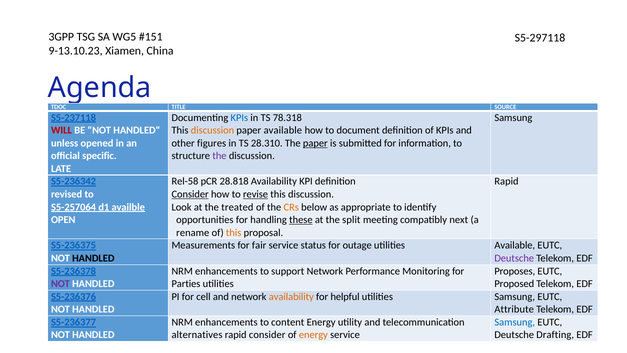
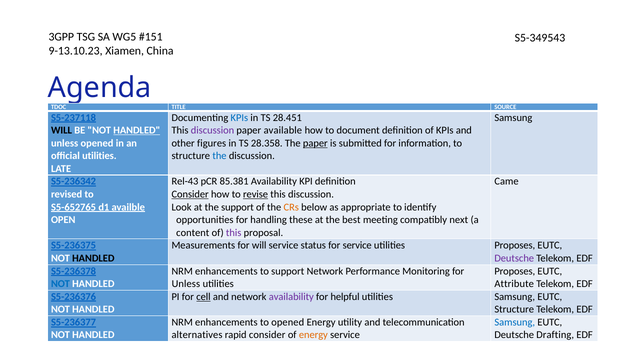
S5-297118: S5-297118 -> S5-349543 (540, 38)
78.318: 78.318 -> 28.451 (287, 117)
WILL colour: red -> black (62, 130)
HANDLED underline: none -> present (137, 130)
discussion colour: orange -> purple (213, 130)
28.310: 28.310 -> 28.358 (267, 143)
official specific: specific -> utilities (99, 156)
the colour: purple -> blue (219, 156)
Rel-58: Rel-58 -> Rel-43 (185, 181)
28.818: 28.818 -> 85.381 (234, 181)
Rapid: Rapid -> Came (507, 181)
S5-257064: S5-257064 -> S5-652765 (74, 207)
the treated: treated -> support (237, 207)
these underline: present -> none (301, 220)
split: split -> best (351, 220)
rename: rename -> content (193, 232)
this colour: orange -> purple (234, 232)
for fair: fair -> will (259, 245)
for outage: outage -> service (357, 245)
Available: Available -> Proposes (515, 245)
NOT colour: purple -> blue (60, 284)
Parties: Parties -> Unless (186, 284)
Proposed: Proposed -> Attribute (514, 284)
cell underline: none -> present (203, 296)
availability colour: orange -> purple (291, 296)
Attribute: Attribute -> Structure (514, 309)
to content: content -> opened (288, 322)
